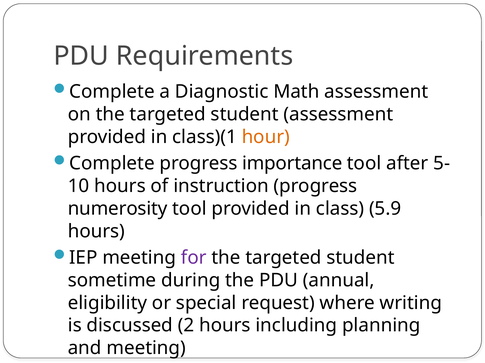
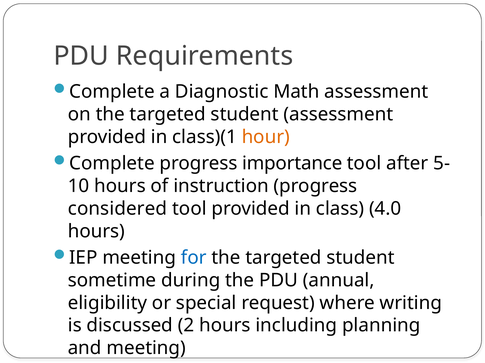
numerosity: numerosity -> considered (118, 209)
5.9: 5.9 -> 4.0 (385, 209)
for colour: purple -> blue (194, 258)
